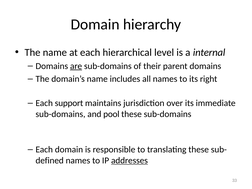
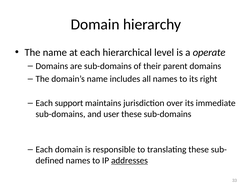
internal: internal -> operate (209, 52)
are underline: present -> none (76, 66)
pool: pool -> user (111, 114)
